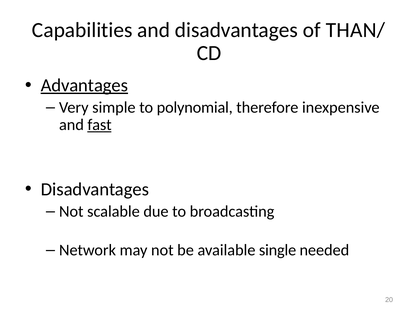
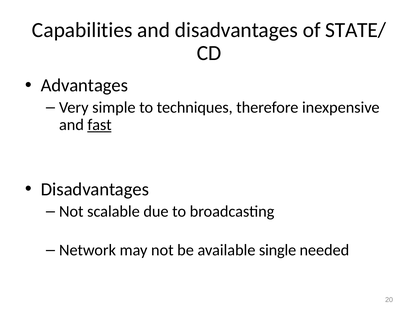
THAN/: THAN/ -> STATE/ (356, 30)
Advantages underline: present -> none (84, 85)
polynomial: polynomial -> techniques (195, 107)
